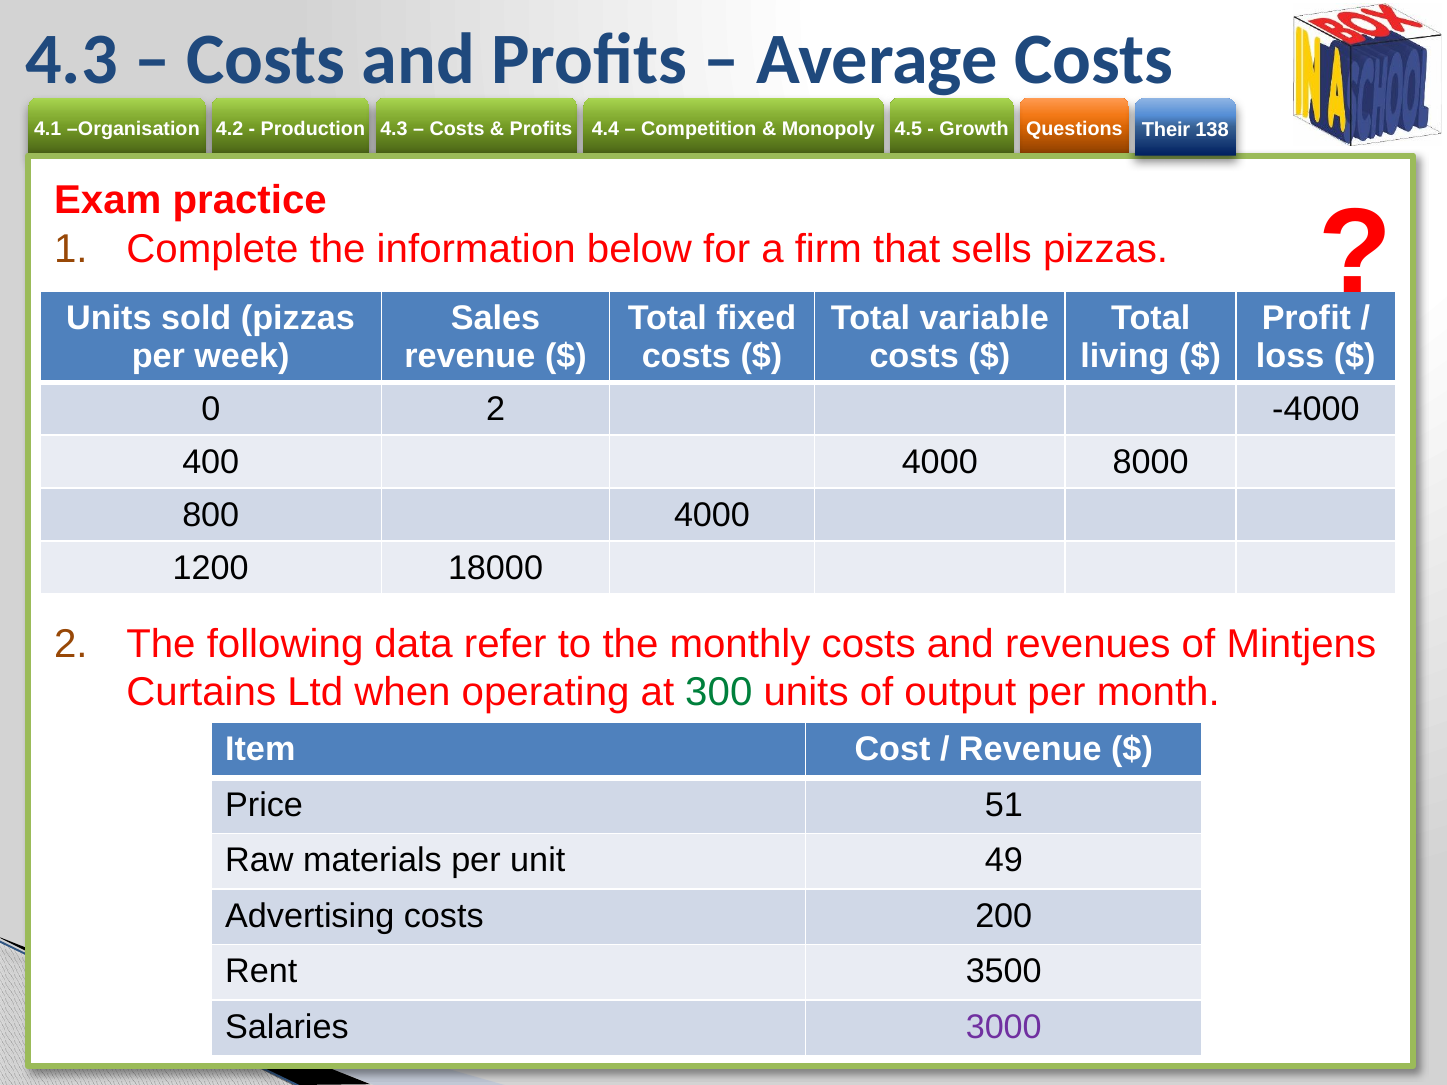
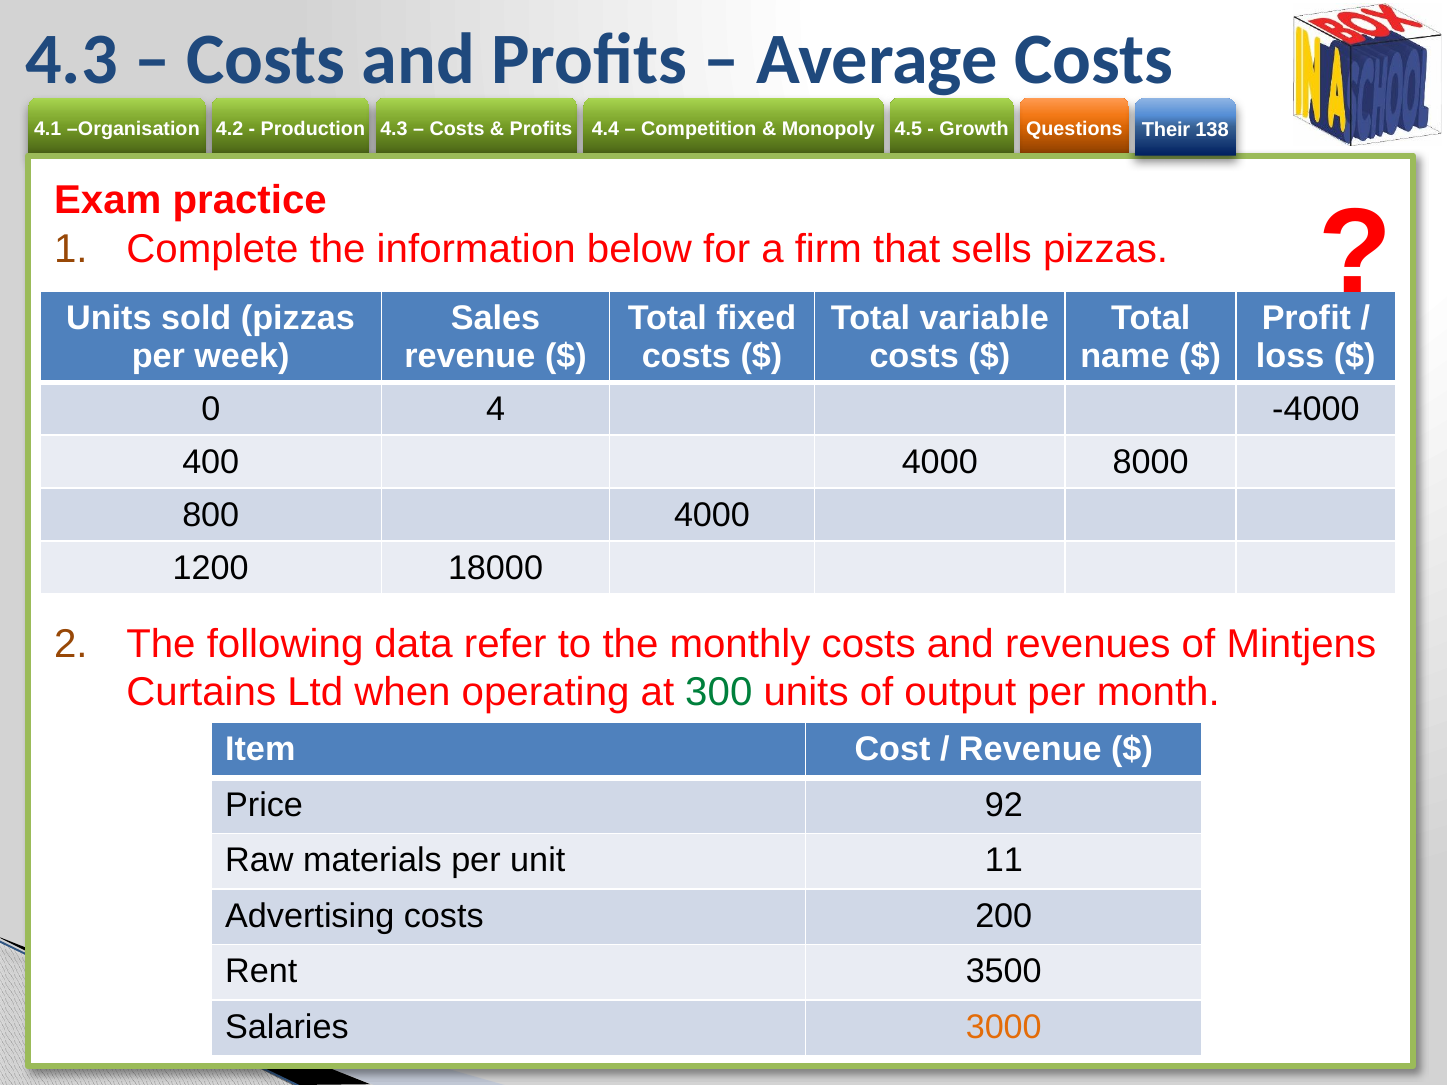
living: living -> name (1125, 357)
0 2: 2 -> 4 (496, 409)
51: 51 -> 92 (1004, 805)
49: 49 -> 11 (1004, 861)
3000 colour: purple -> orange (1004, 1027)
